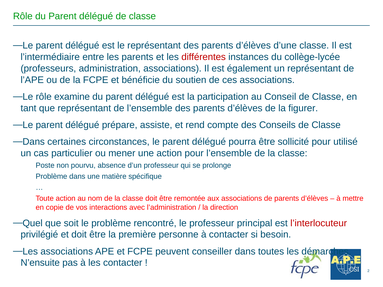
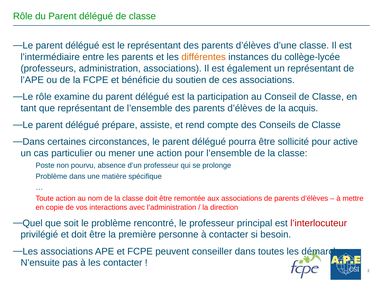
différentes colour: red -> orange (204, 57)
figurer: figurer -> acquis (303, 108)
utilisé: utilisé -> active (346, 142)
